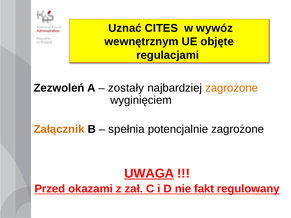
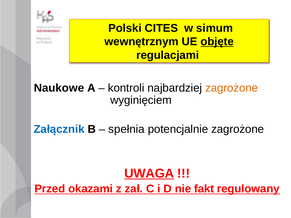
Uznać: Uznać -> Polski (125, 28)
wywóz: wywóz -> simum (215, 28)
objęte underline: none -> present (217, 42)
Zezwoleń: Zezwoleń -> Naukowe (59, 88)
zostały: zostały -> kontroli (126, 88)
Załącznik colour: orange -> blue (59, 129)
